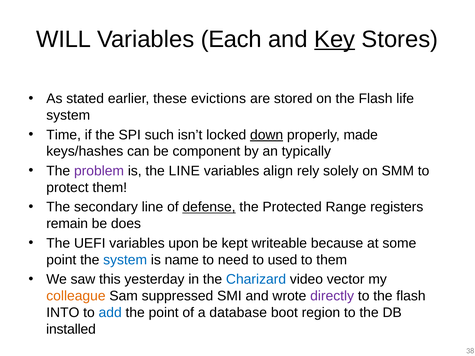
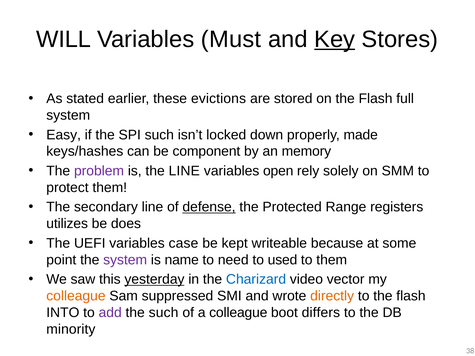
Each: Each -> Must (231, 39)
life: life -> full (405, 99)
Time: Time -> Easy (64, 135)
down underline: present -> none (267, 135)
typically: typically -> memory (306, 152)
align: align -> open (278, 171)
remain: remain -> utilizes (67, 224)
upon: upon -> case (183, 243)
system colour: blue -> purple (125, 260)
yesterday underline: none -> present (154, 279)
directly colour: purple -> orange (332, 296)
add colour: blue -> purple (110, 313)
the point: point -> such (164, 313)
a database: database -> colleague (238, 313)
region: region -> differs (321, 313)
installed: installed -> minority (71, 329)
